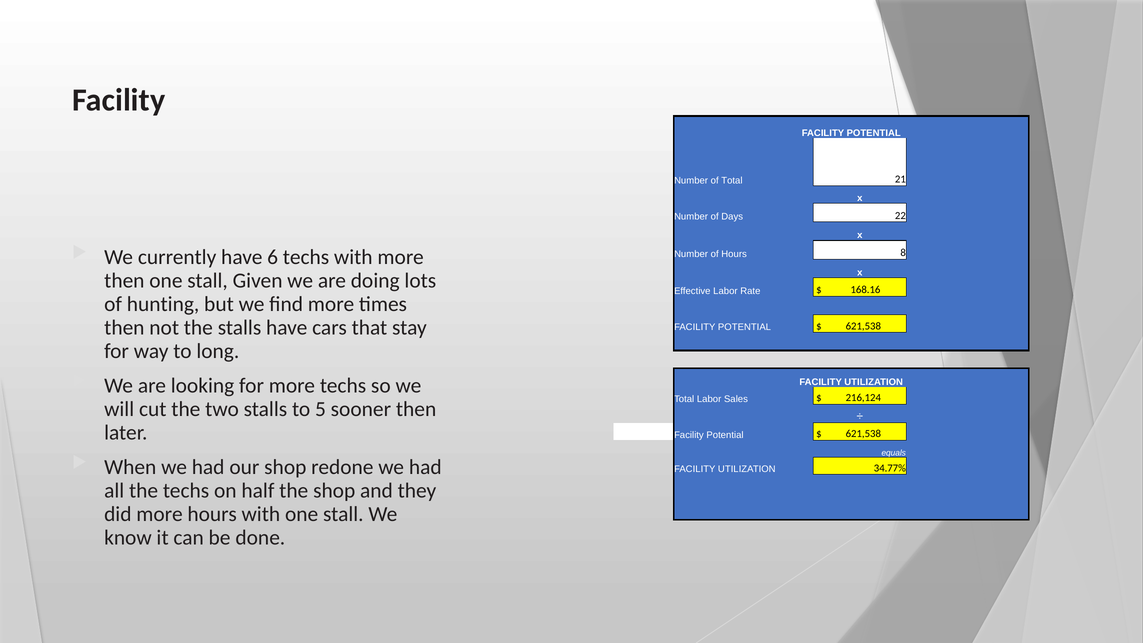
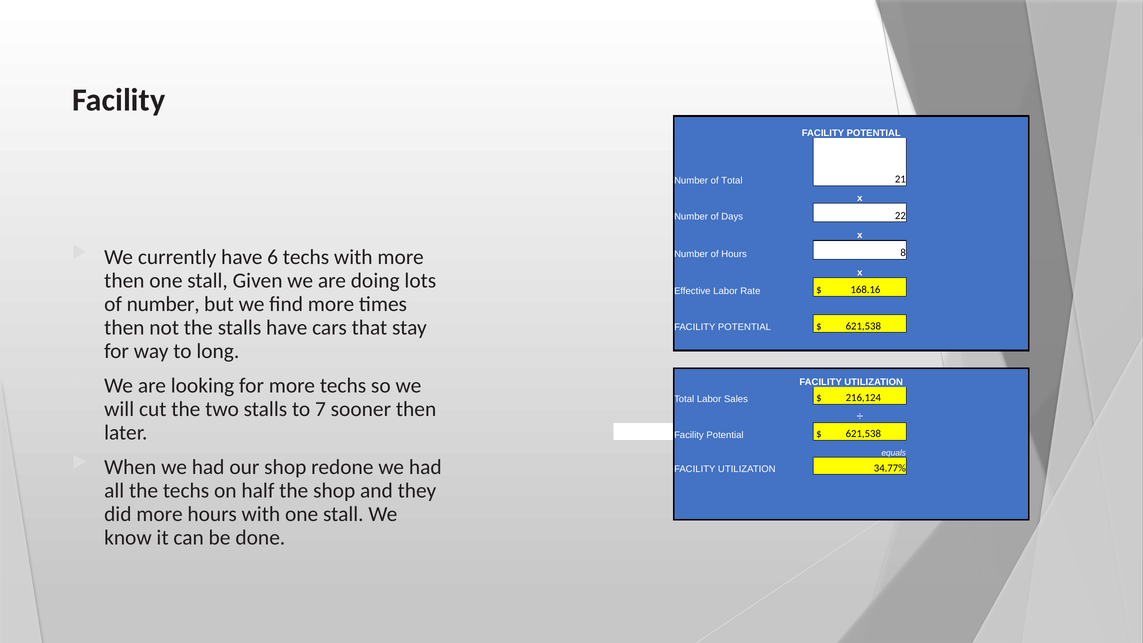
of hunting: hunting -> number (163, 304)
5: 5 -> 7 (320, 409)
